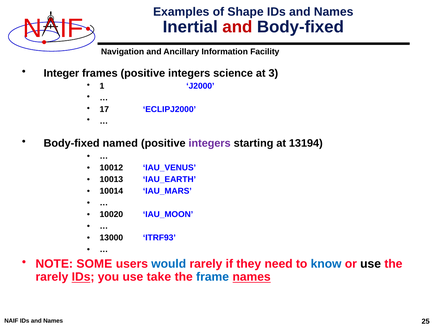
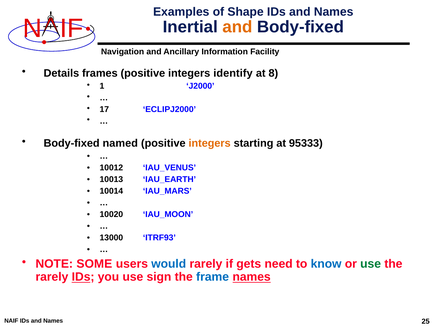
and colour: red -> orange (237, 27)
Integer: Integer -> Details (61, 73)
science: science -> identify (233, 73)
3: 3 -> 8 (273, 73)
integers colour: purple -> orange (210, 143)
13194: 13194 -> 95333 (306, 143)
they: they -> gets (249, 264)
use colour: black -> green (371, 264)
take: take -> sign (159, 277)
